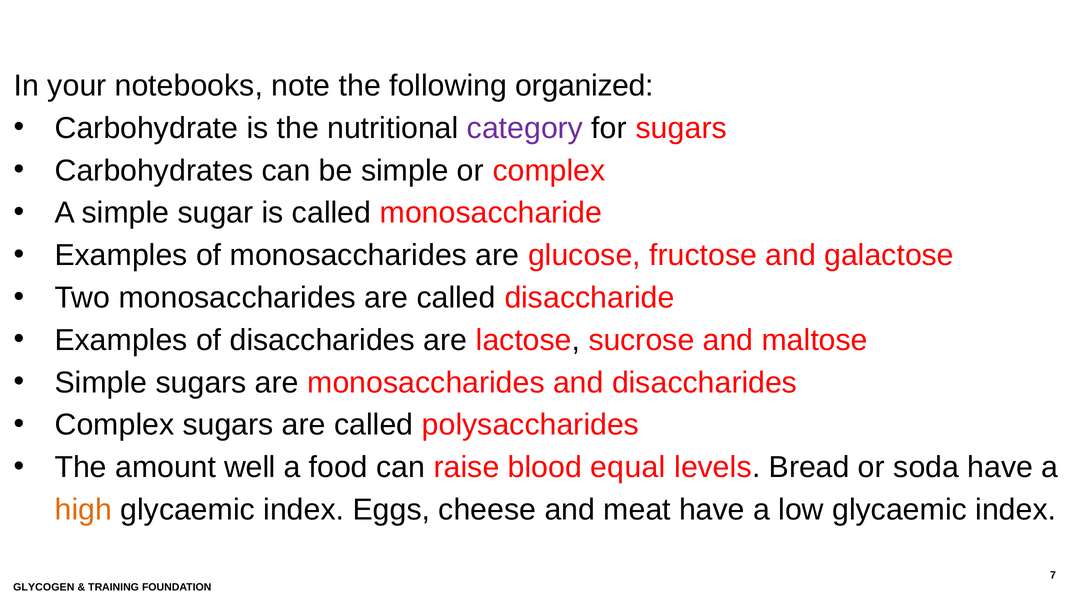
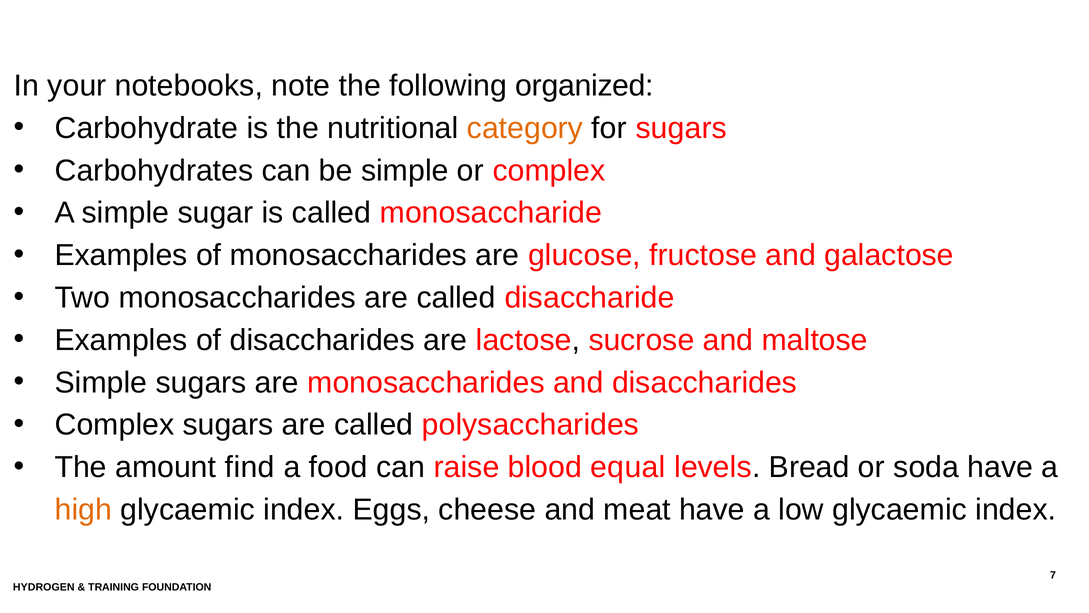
category colour: purple -> orange (525, 128)
well: well -> find (250, 467)
GLYCOGEN: GLYCOGEN -> HYDROGEN (44, 587)
